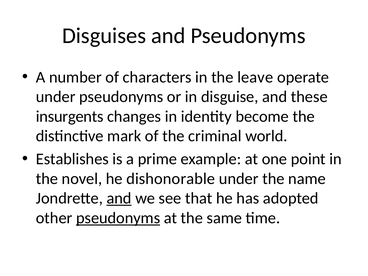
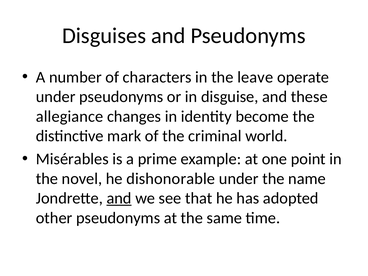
insurgents: insurgents -> allegiance (70, 116)
Establishes: Establishes -> Misérables (72, 159)
pseudonyms underline: present -> none (118, 218)
